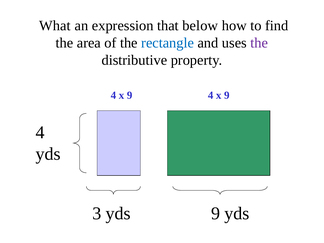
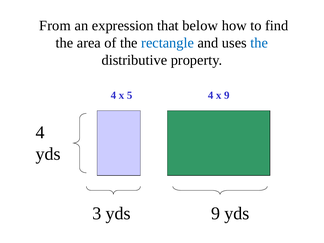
What: What -> From (55, 26)
the colour: purple -> blue (259, 43)
9: 9 -> 5 (130, 95)
